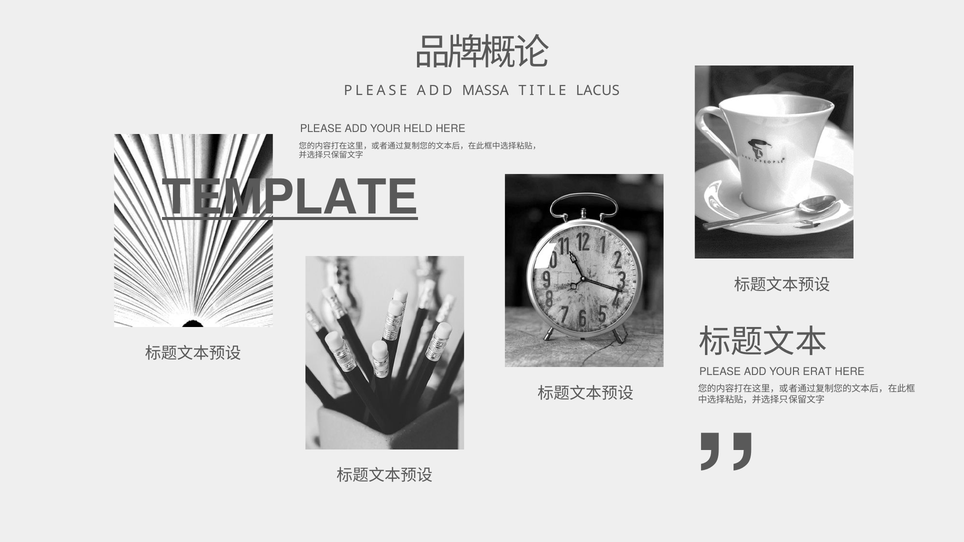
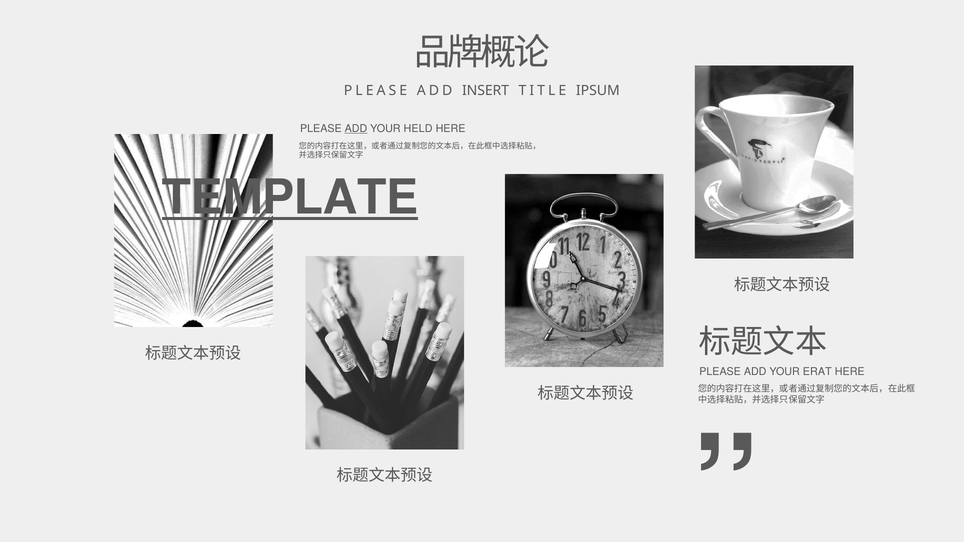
MASSA: MASSA -> INSERT (486, 91)
LACUS: LACUS -> IPSUM (598, 91)
ADD underline: none -> present (356, 129)
